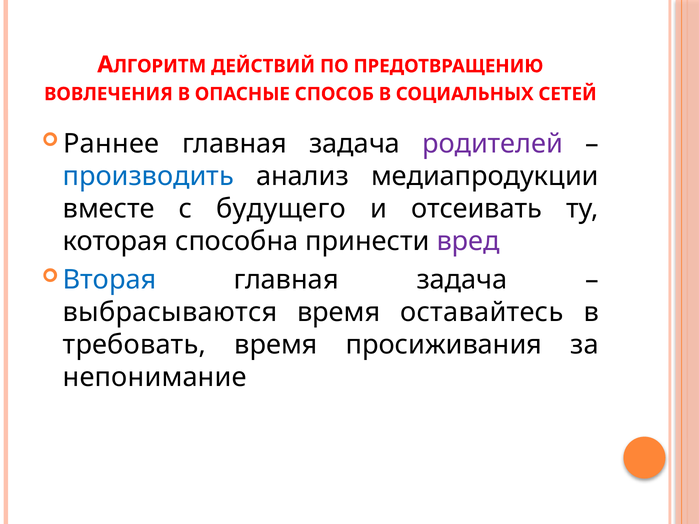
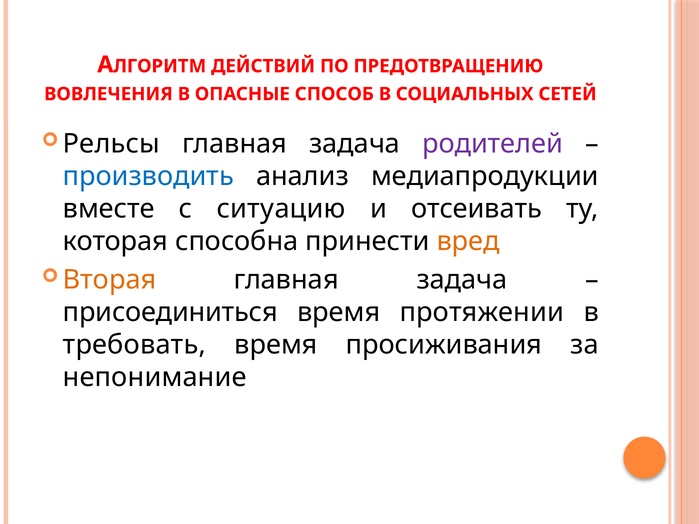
Раннее: Раннее -> Рельсы (111, 144)
будущего: будущего -> ситуацию (281, 209)
вред colour: purple -> orange (468, 242)
Вторая colour: blue -> orange (110, 280)
выбрасываются: выбрасываются -> присоединиться (170, 313)
оставайтесь: оставайтесь -> протяжении (482, 313)
